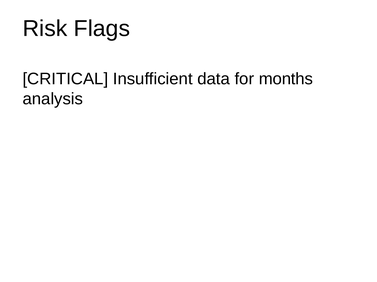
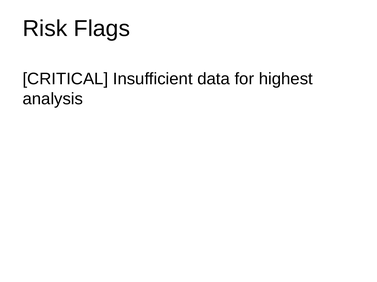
months: months -> highest (286, 79)
